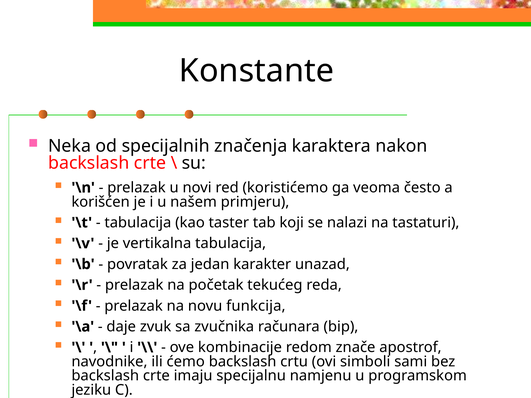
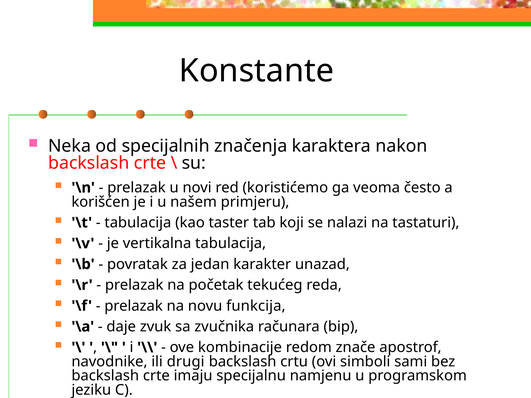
ćemo: ćemo -> drugi (186, 362)
